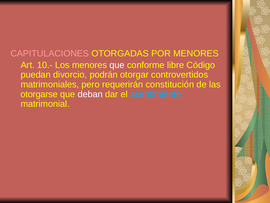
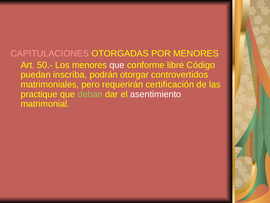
10.-: 10.- -> 50.- (45, 65)
divorcio: divorcio -> inscriba (70, 75)
constitución: constitución -> certificación (170, 84)
otorgarse: otorgarse -> practique (39, 94)
deban colour: white -> light green (90, 94)
asentimiento colour: light blue -> white (156, 94)
